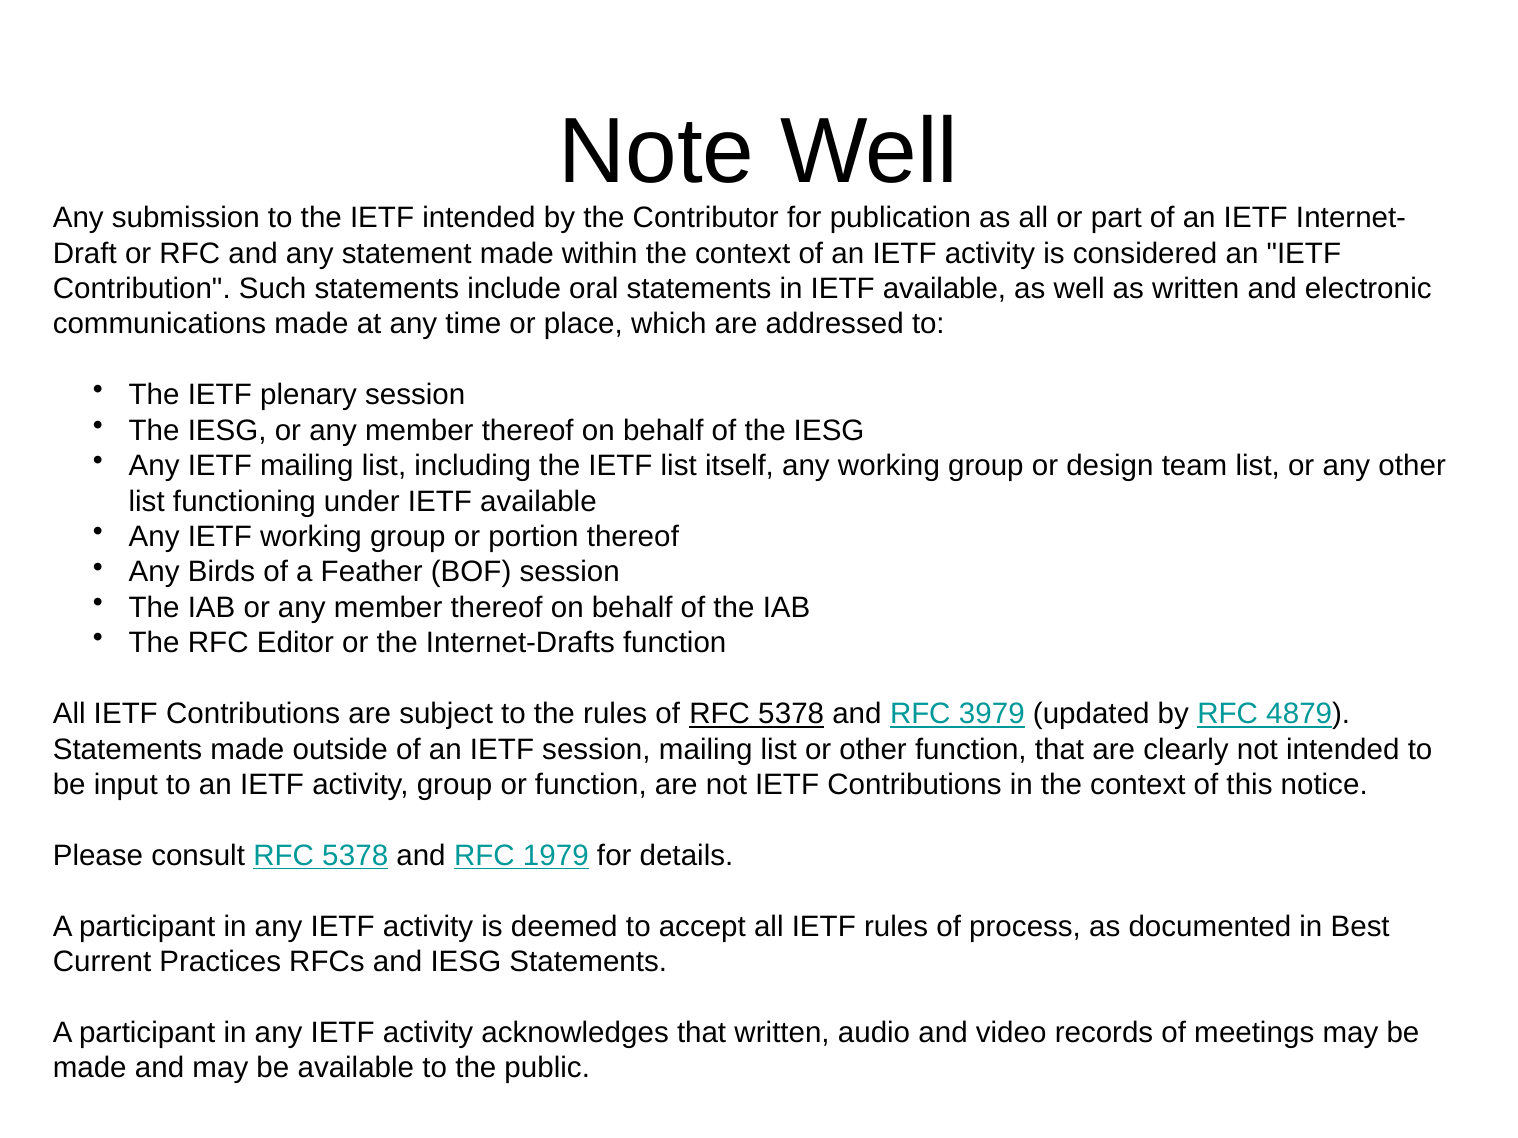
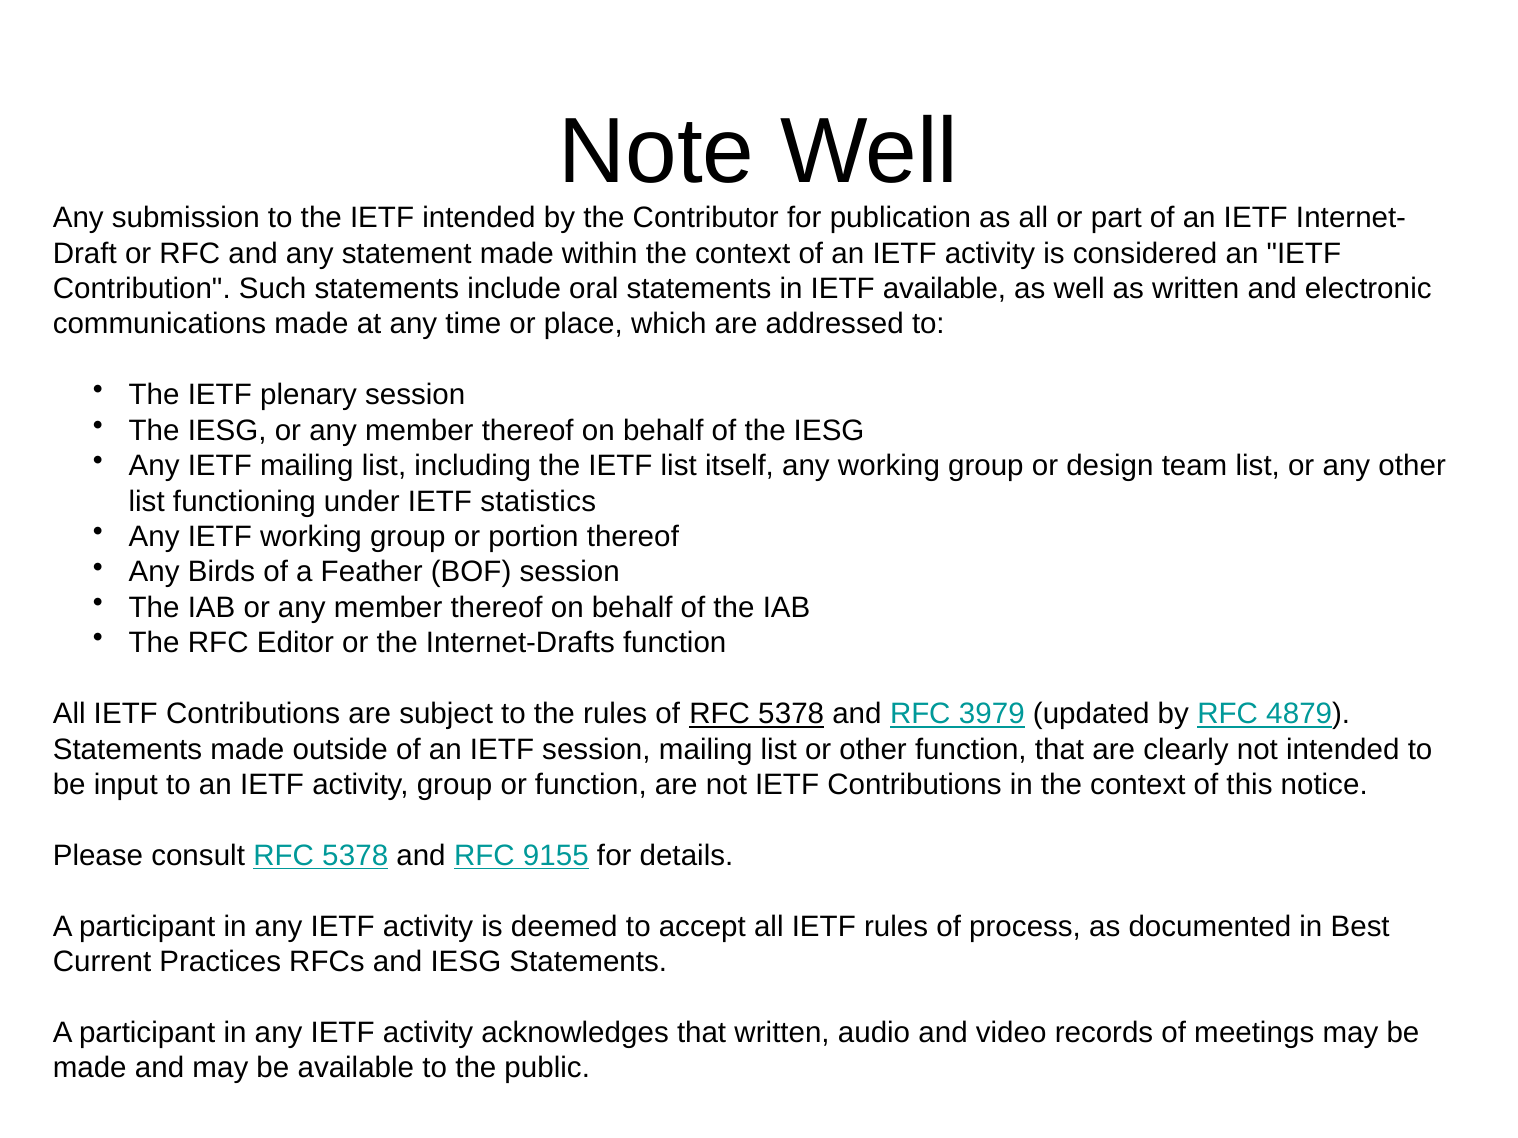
under IETF available: available -> statistics (538, 502)
1979: 1979 -> 9155 (556, 856)
